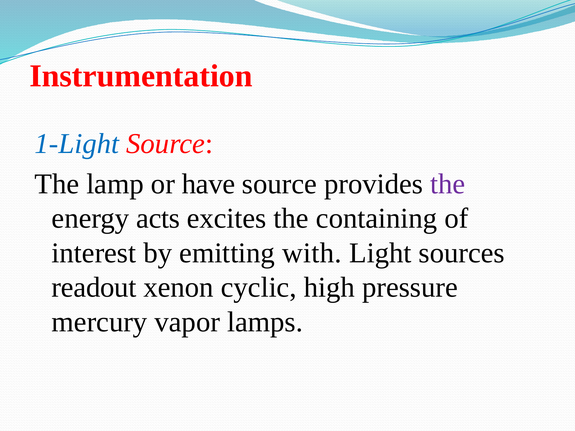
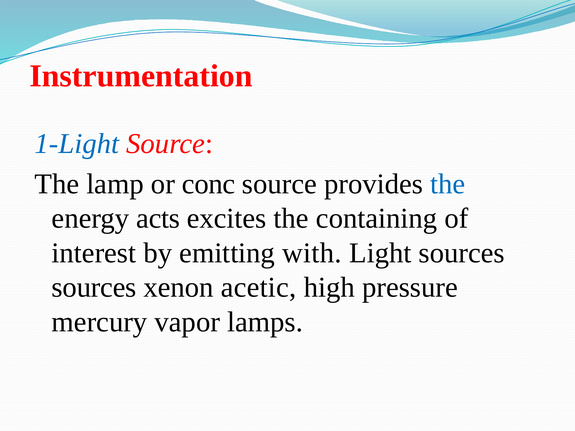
have: have -> conc (209, 184)
the colour: purple -> blue (448, 184)
readout: readout -> sources (94, 288)
cyclic: cyclic -> acetic (259, 288)
